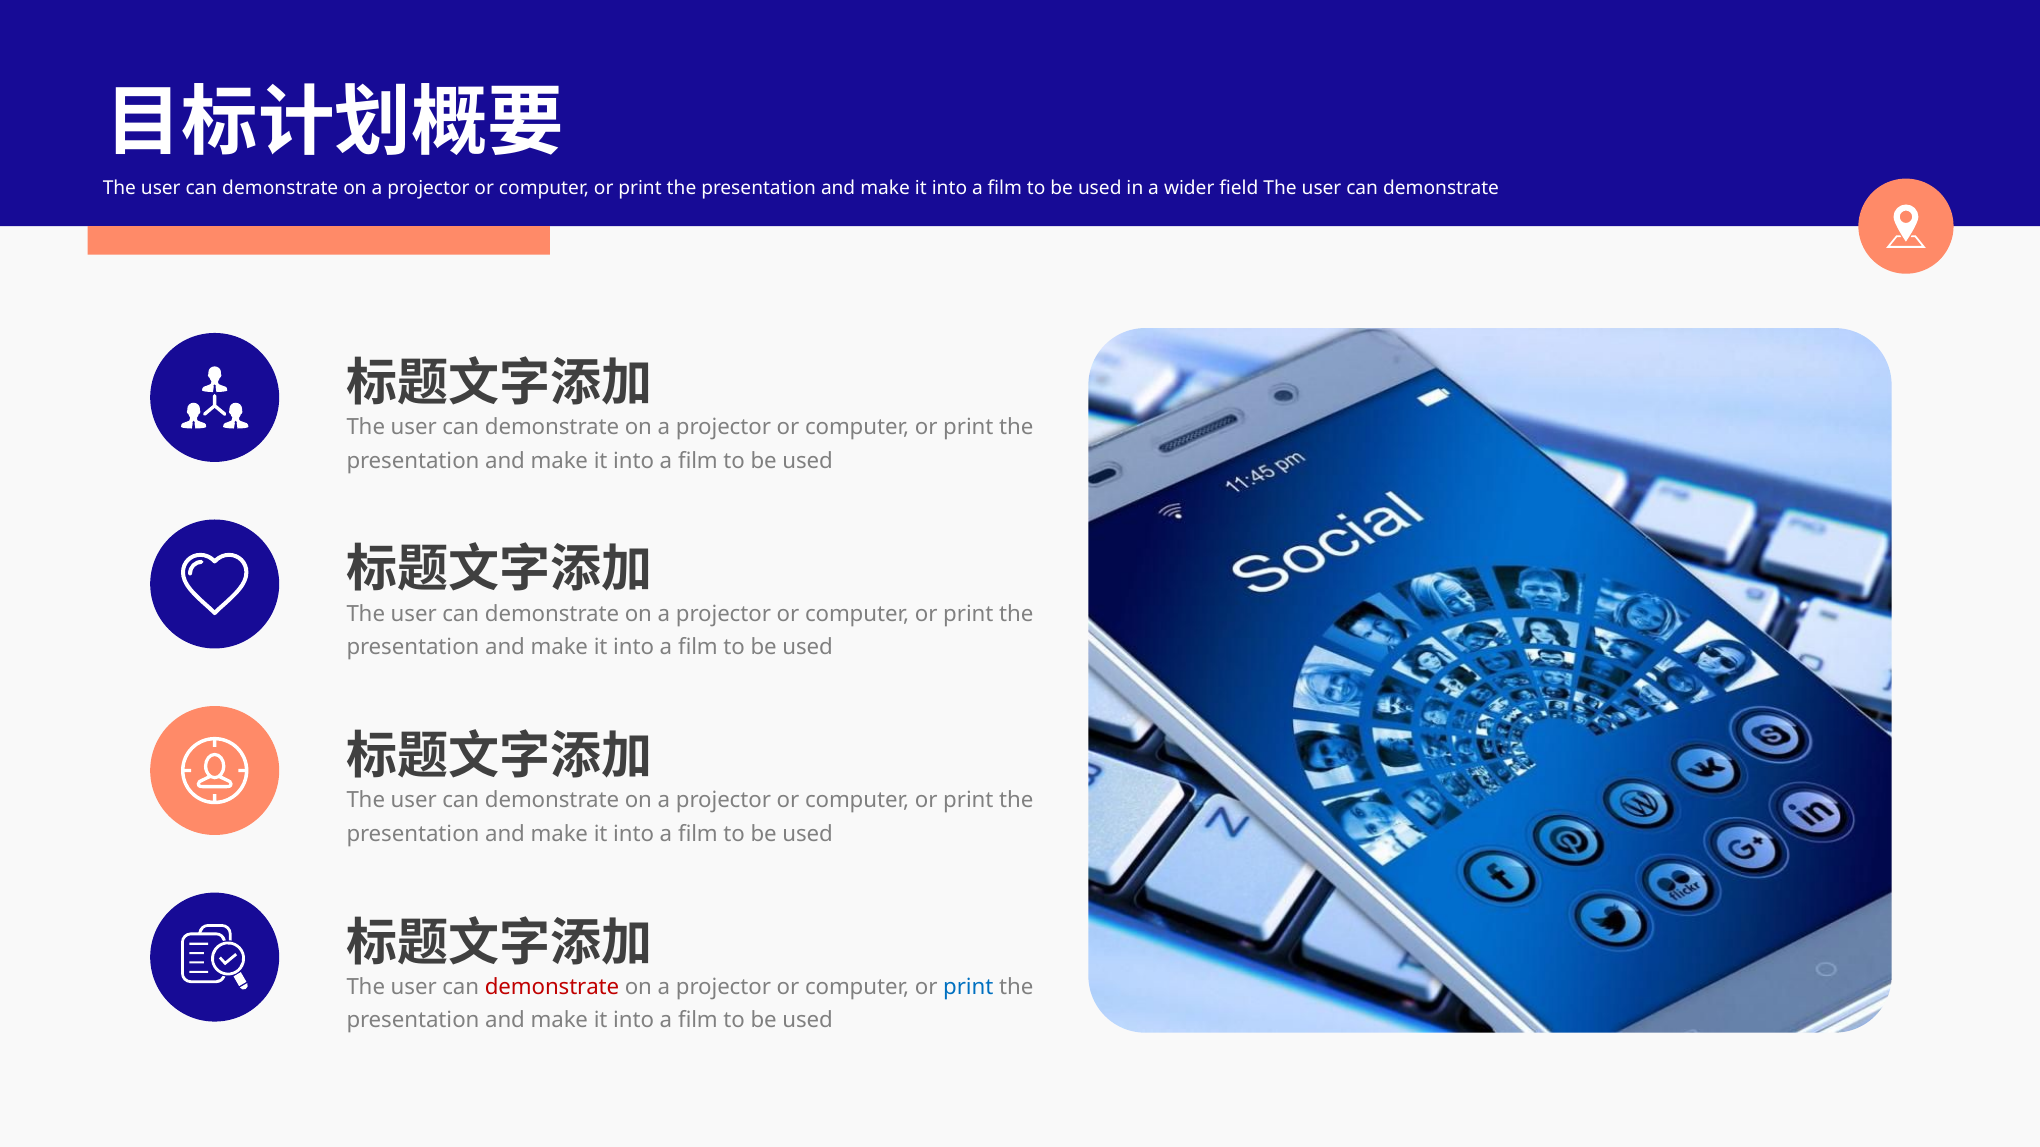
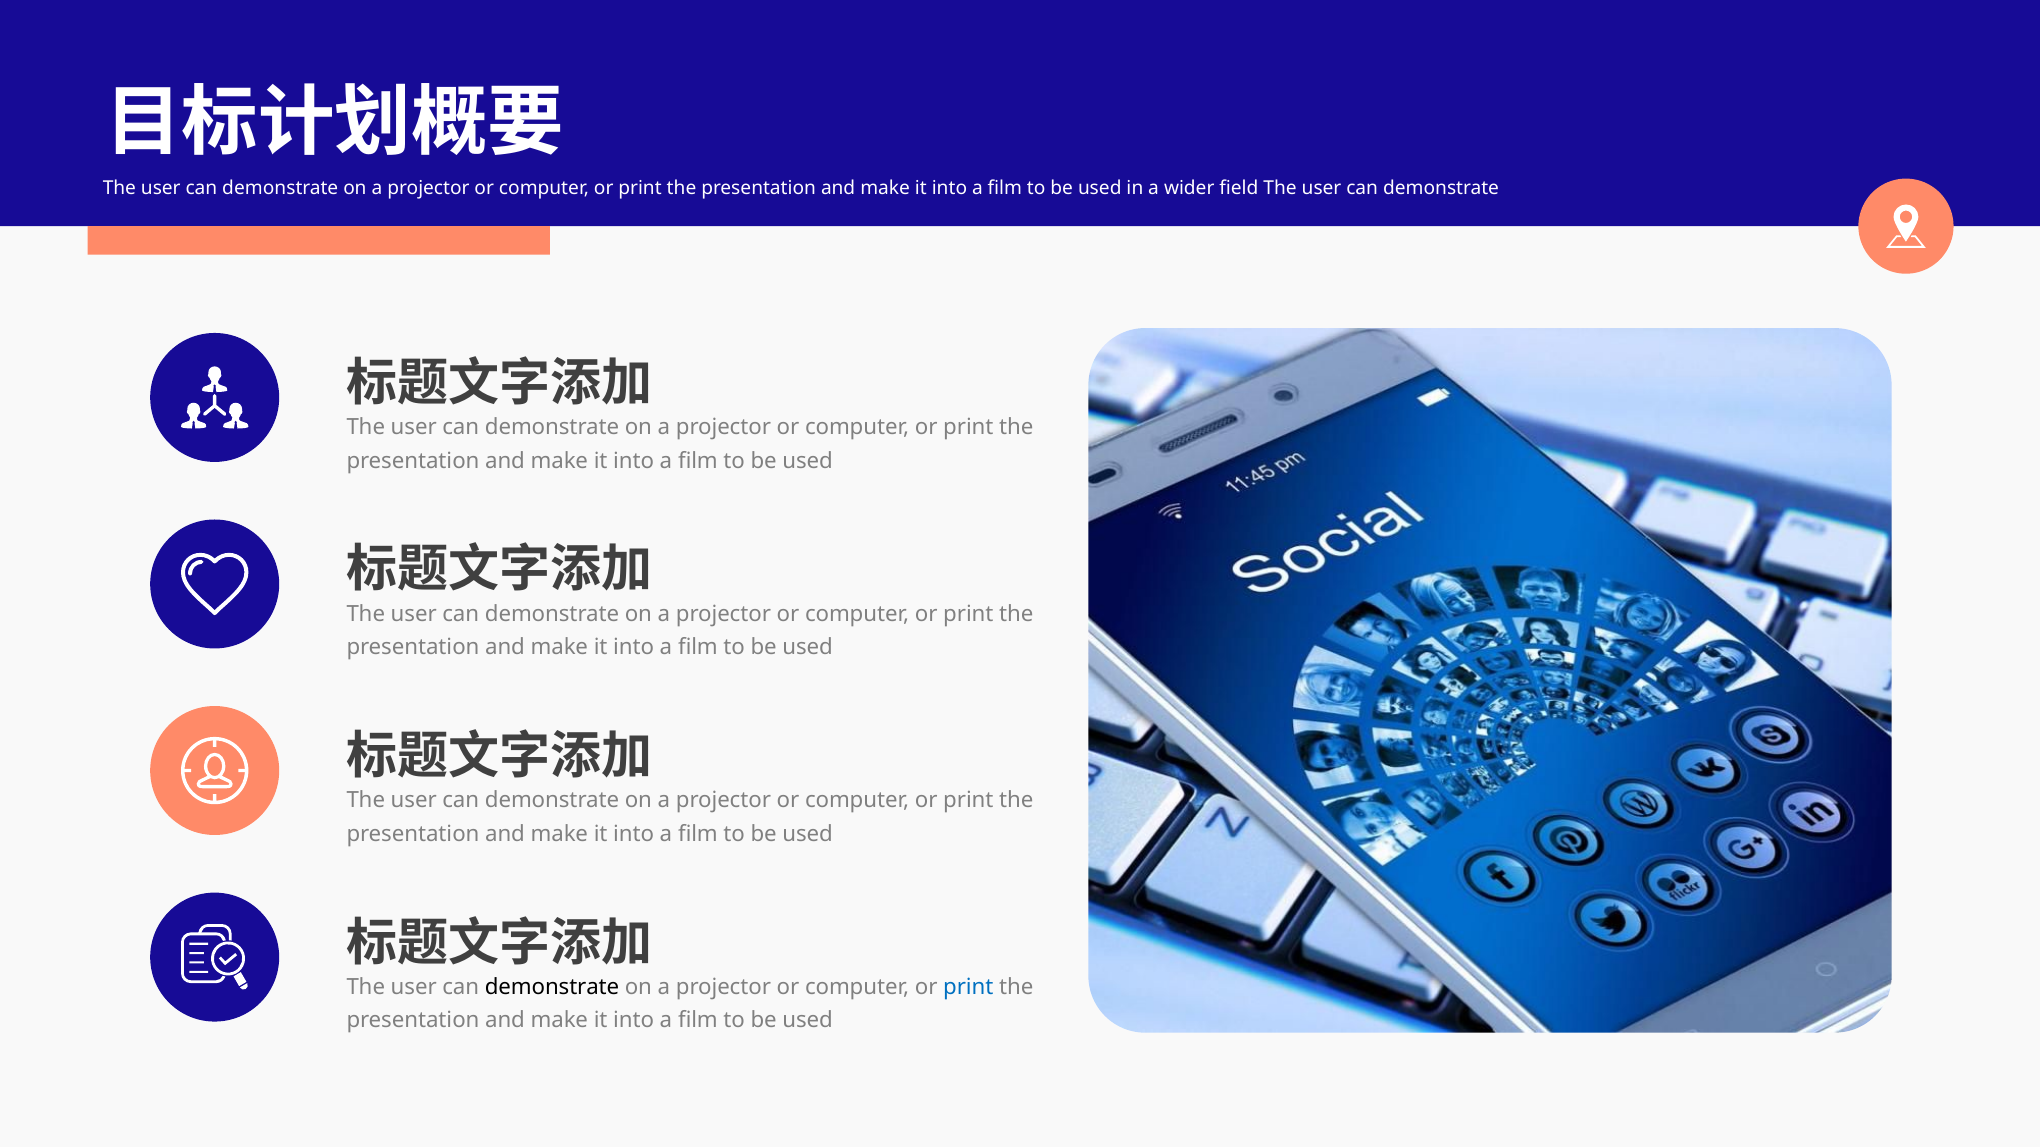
demonstrate colour: red -> black (552, 988)
